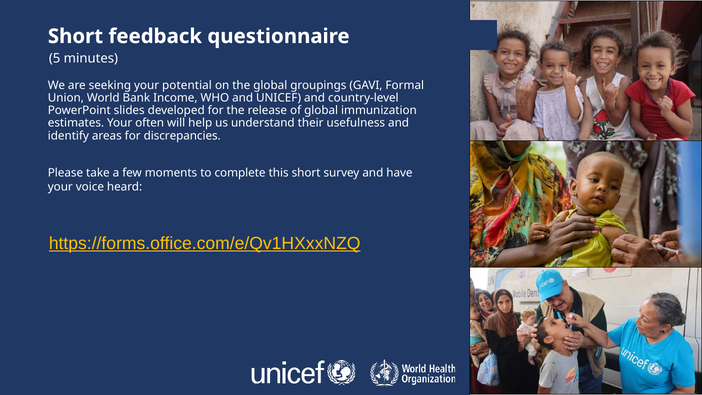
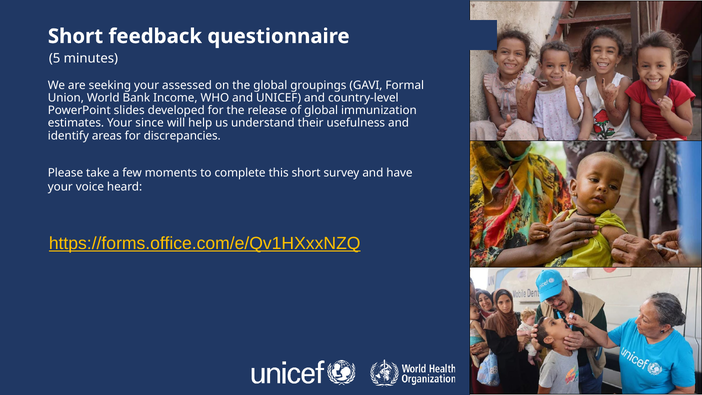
potential: potential -> assessed (187, 85)
often: often -> since (150, 123)
